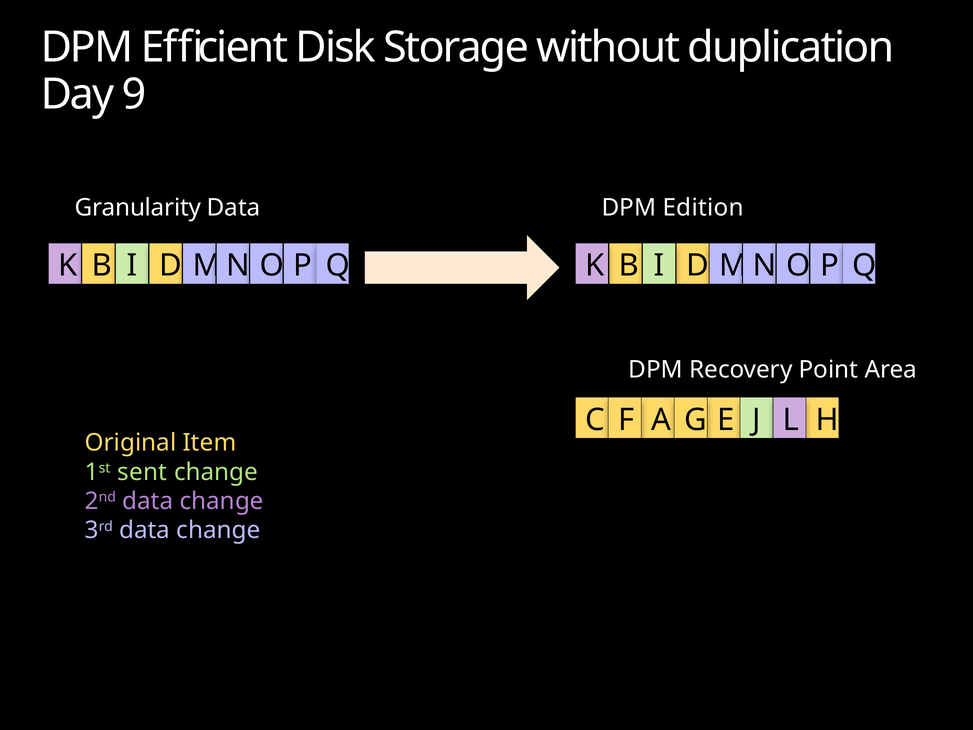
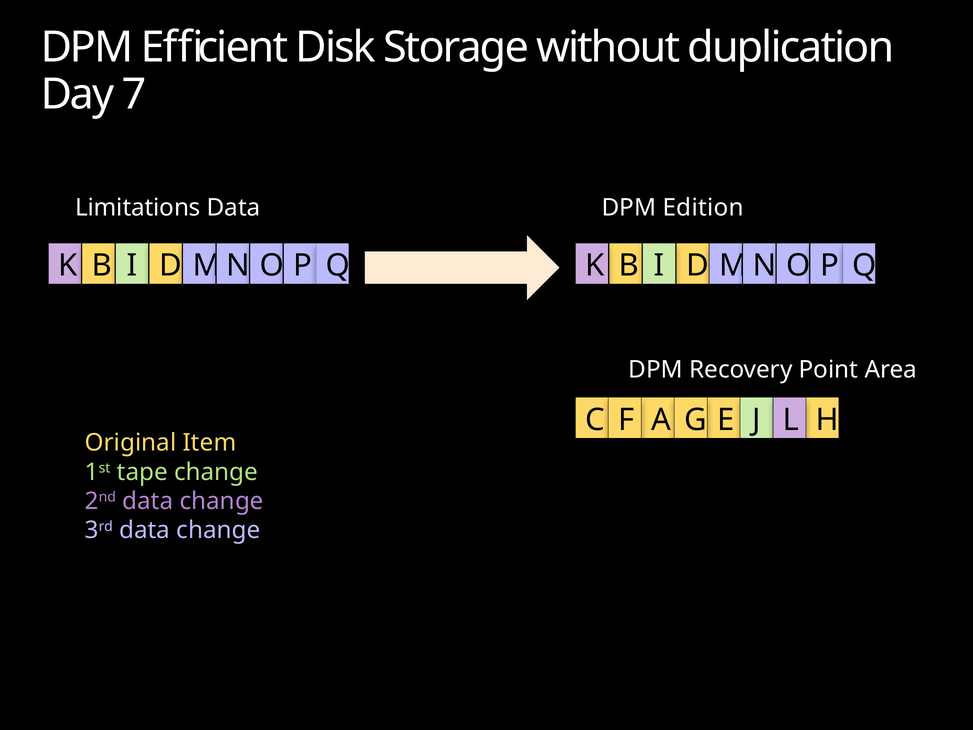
9: 9 -> 7 (134, 94)
Granularity: Granularity -> Limitations (138, 208)
sent: sent -> tape (142, 472)
